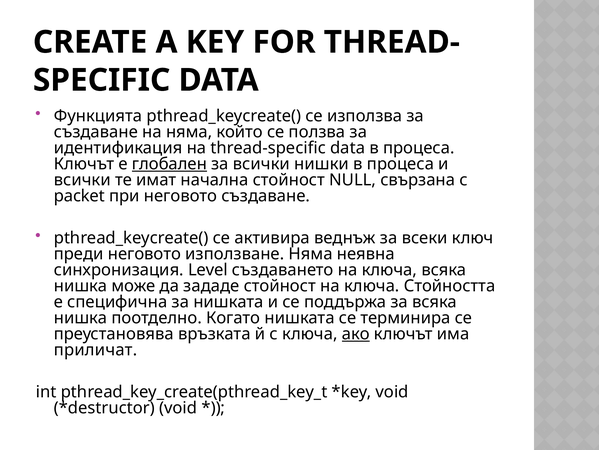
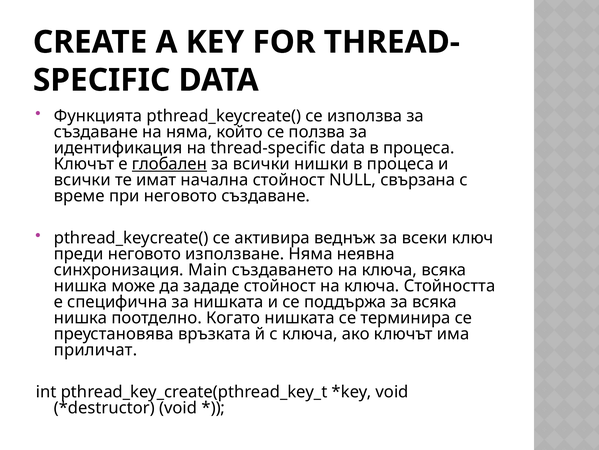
packet: packet -> време (79, 196)
Level: Level -> Main (208, 270)
ако underline: present -> none (356, 334)
